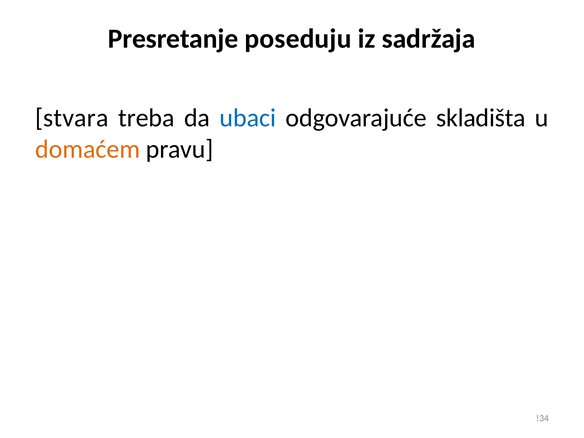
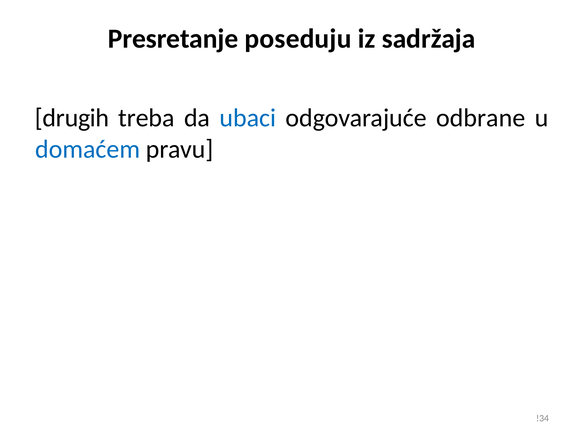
stvara: stvara -> drugih (72, 118)
skladišta: skladišta -> odbrane (481, 118)
domaćem colour: orange -> blue (88, 149)
